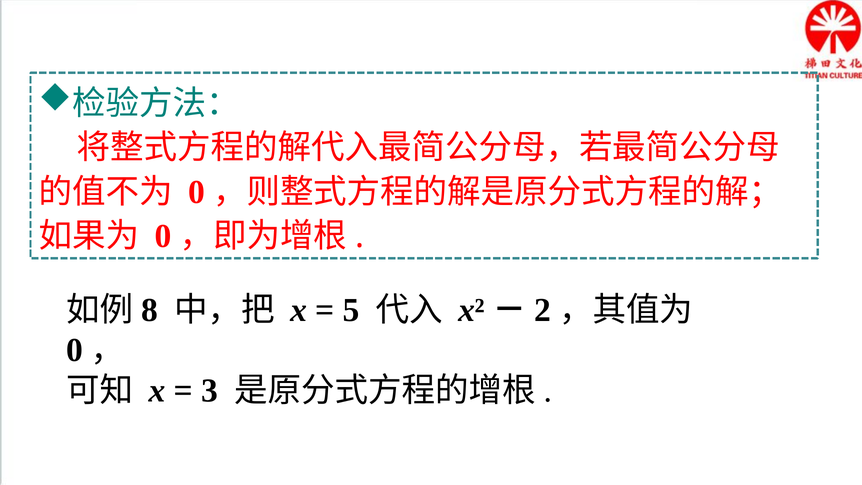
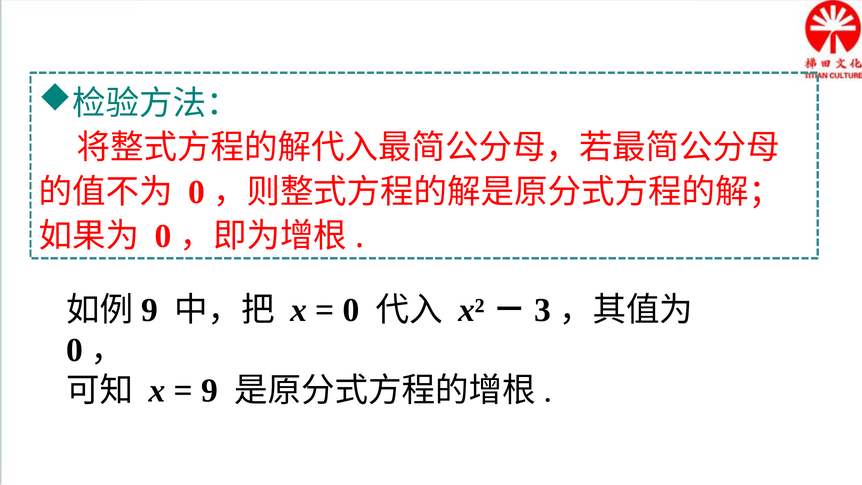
8: 8 -> 9 (150, 310)
5: 5 -> 0 (351, 310)
2: 2 -> 3 (543, 310)
3: 3 -> 9 (209, 390)
